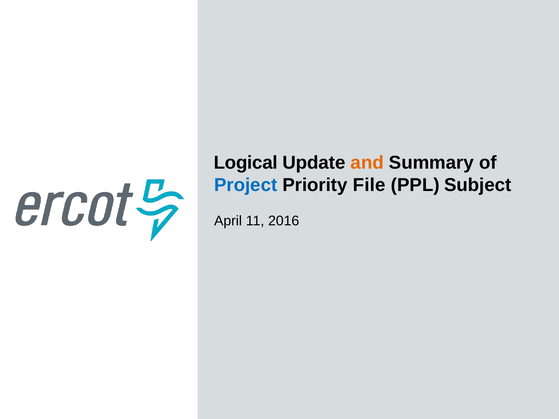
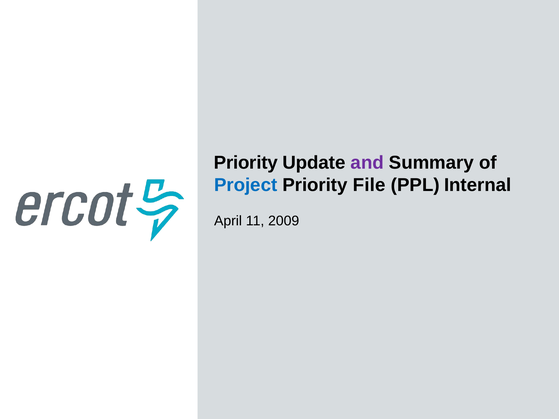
Logical: Logical -> Priority (246, 163)
and colour: orange -> purple (367, 163)
Subject: Subject -> Internal (478, 185)
2016: 2016 -> 2009 (284, 221)
